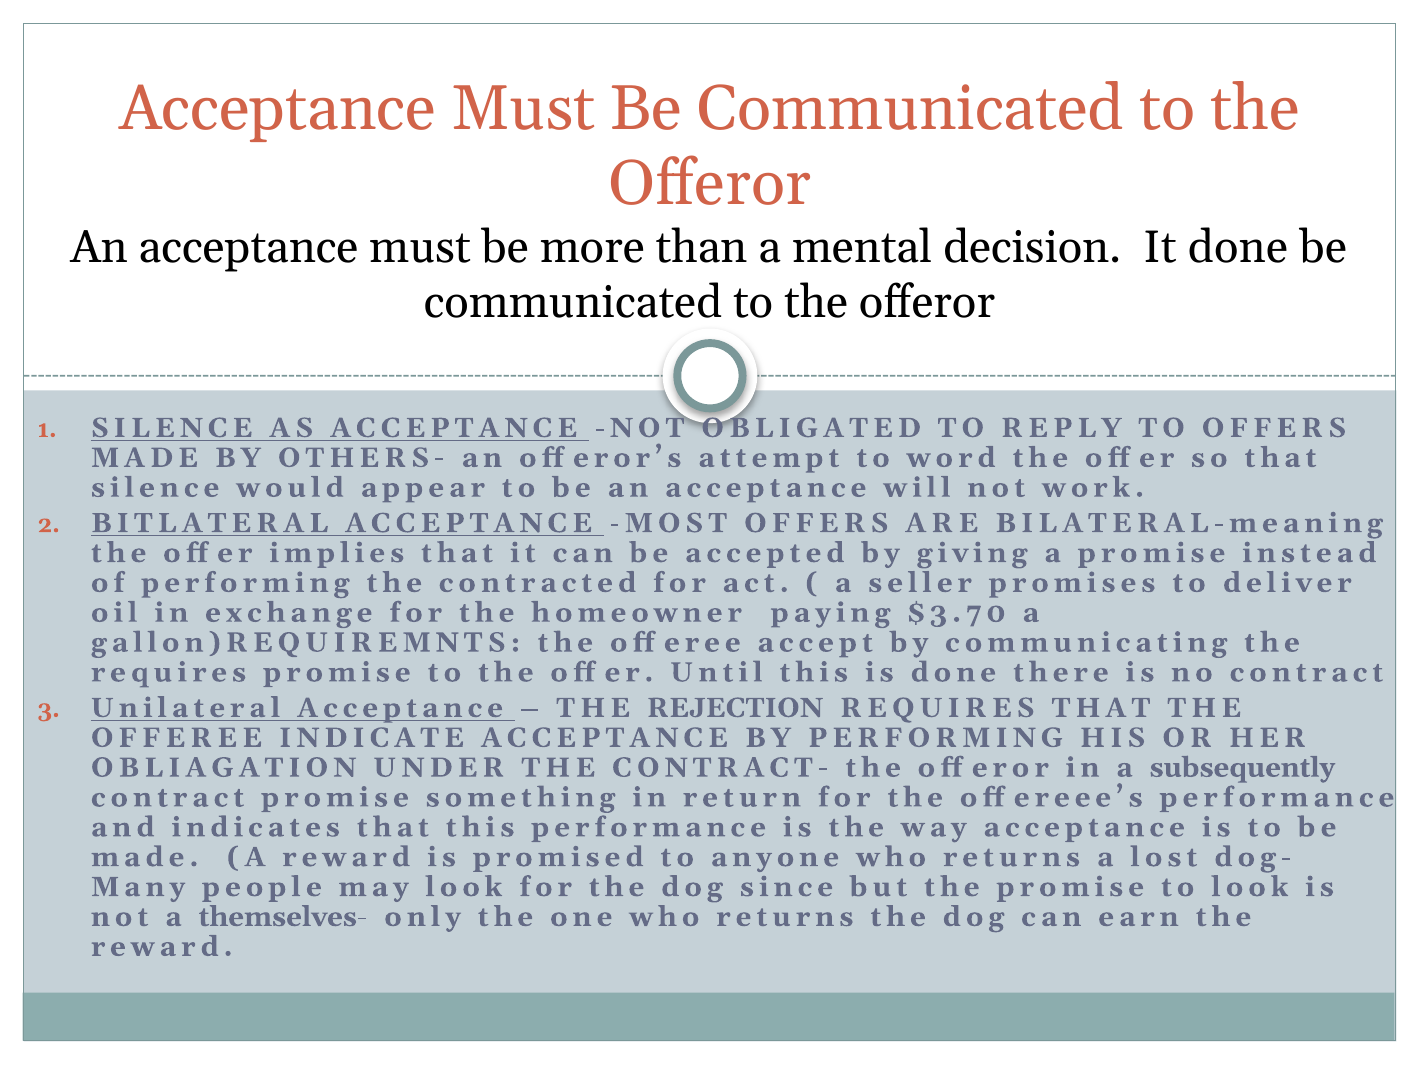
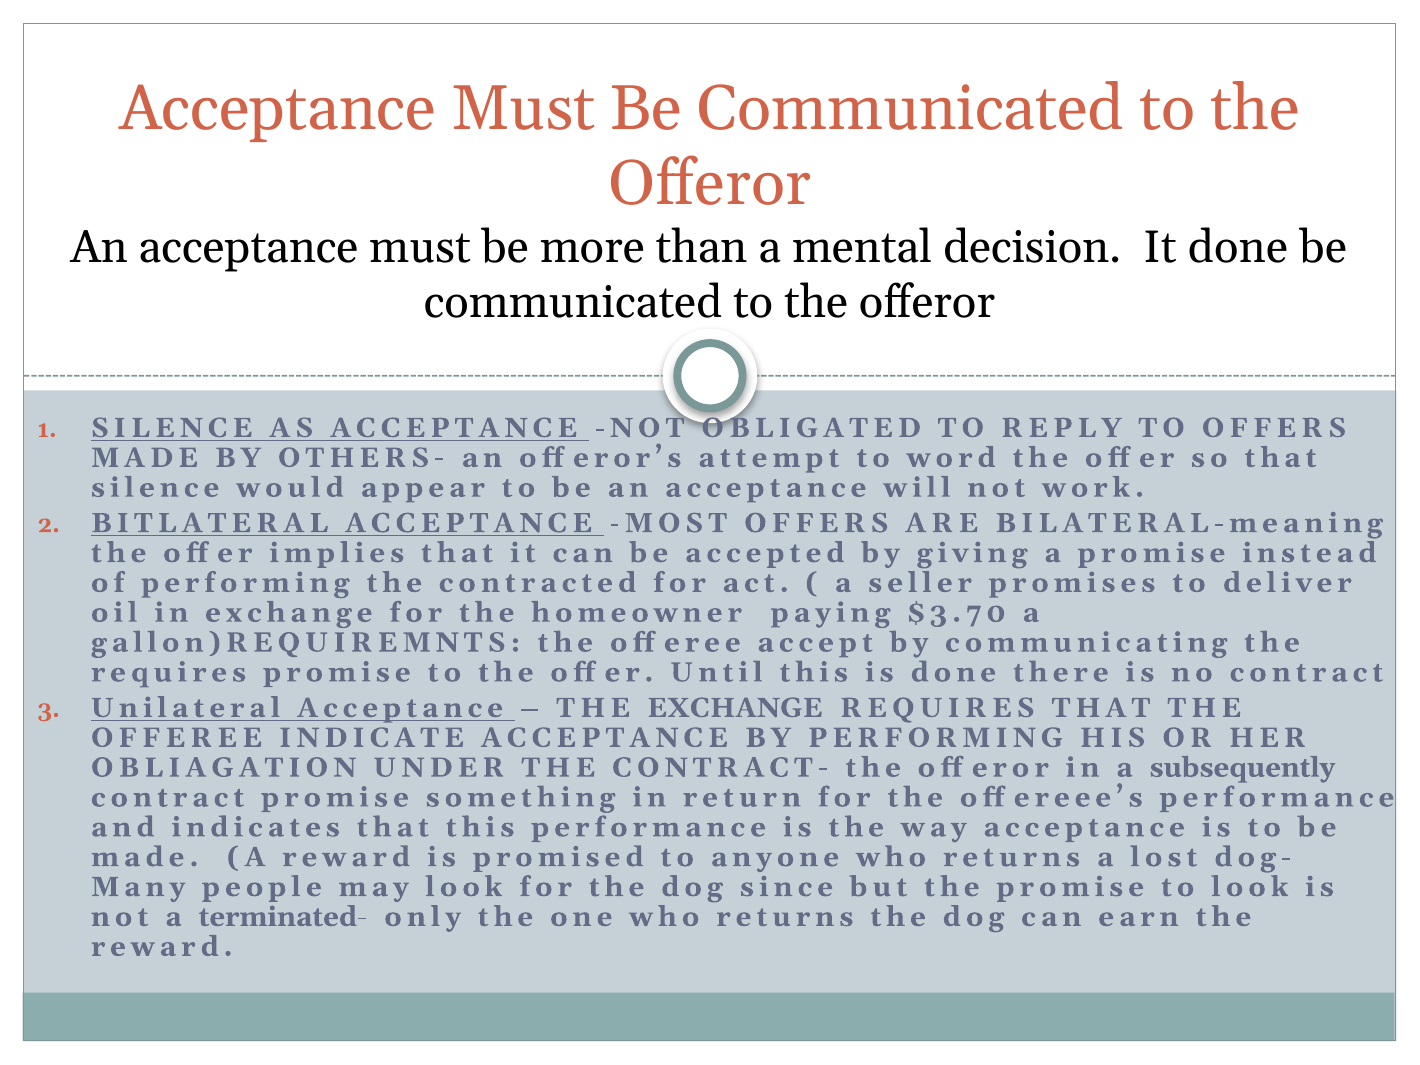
THE REJECTION: REJECTION -> EXCHANGE (735, 708)
themselves-: themselves- -> terminated- (283, 917)
